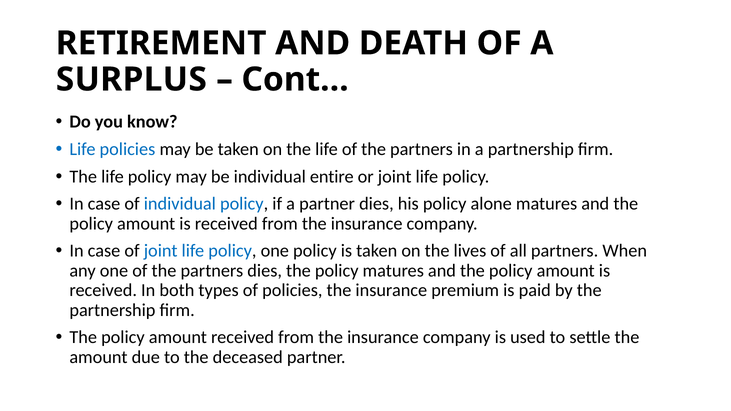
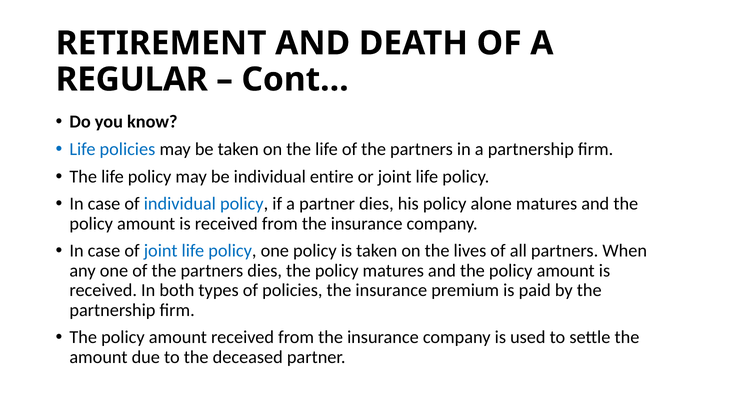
SURPLUS: SURPLUS -> REGULAR (132, 79)
